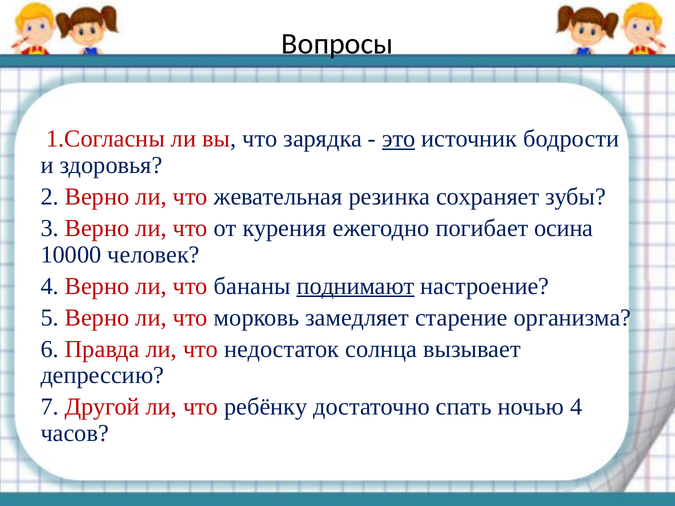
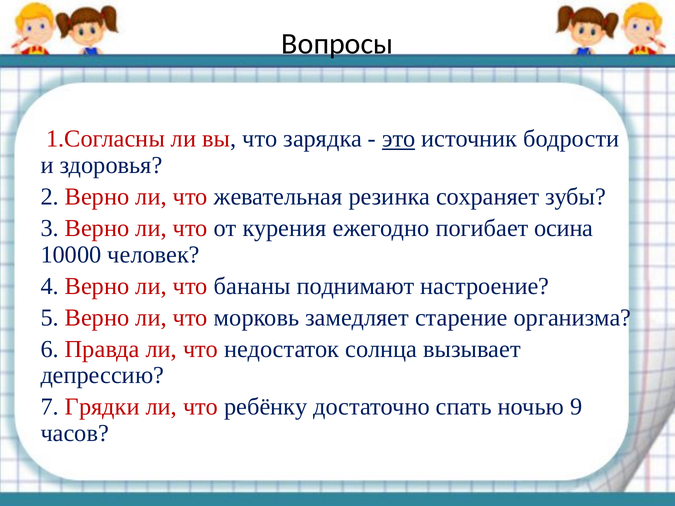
поднимают underline: present -> none (356, 286)
Другой: Другой -> Грядки (102, 407)
ночью 4: 4 -> 9 (576, 407)
